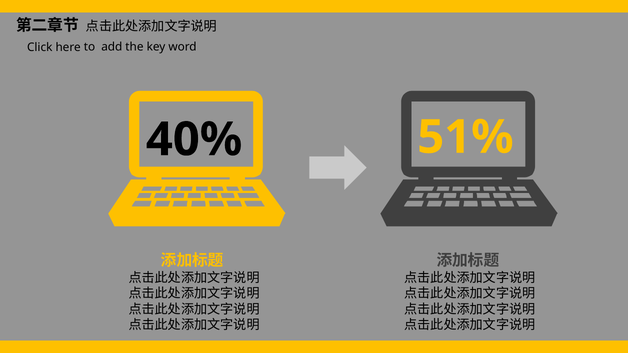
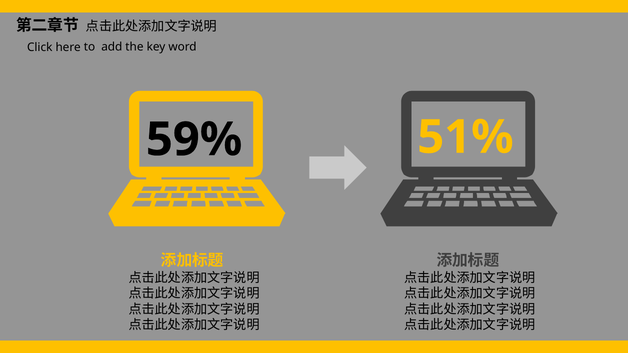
40%: 40% -> 59% (194, 140)
